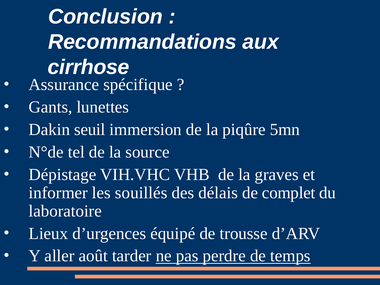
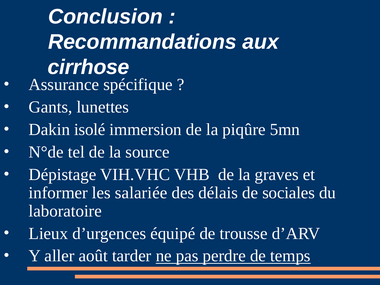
seuil: seuil -> isolé (90, 130)
souillés: souillés -> salariée (141, 193)
complet: complet -> sociales (289, 193)
